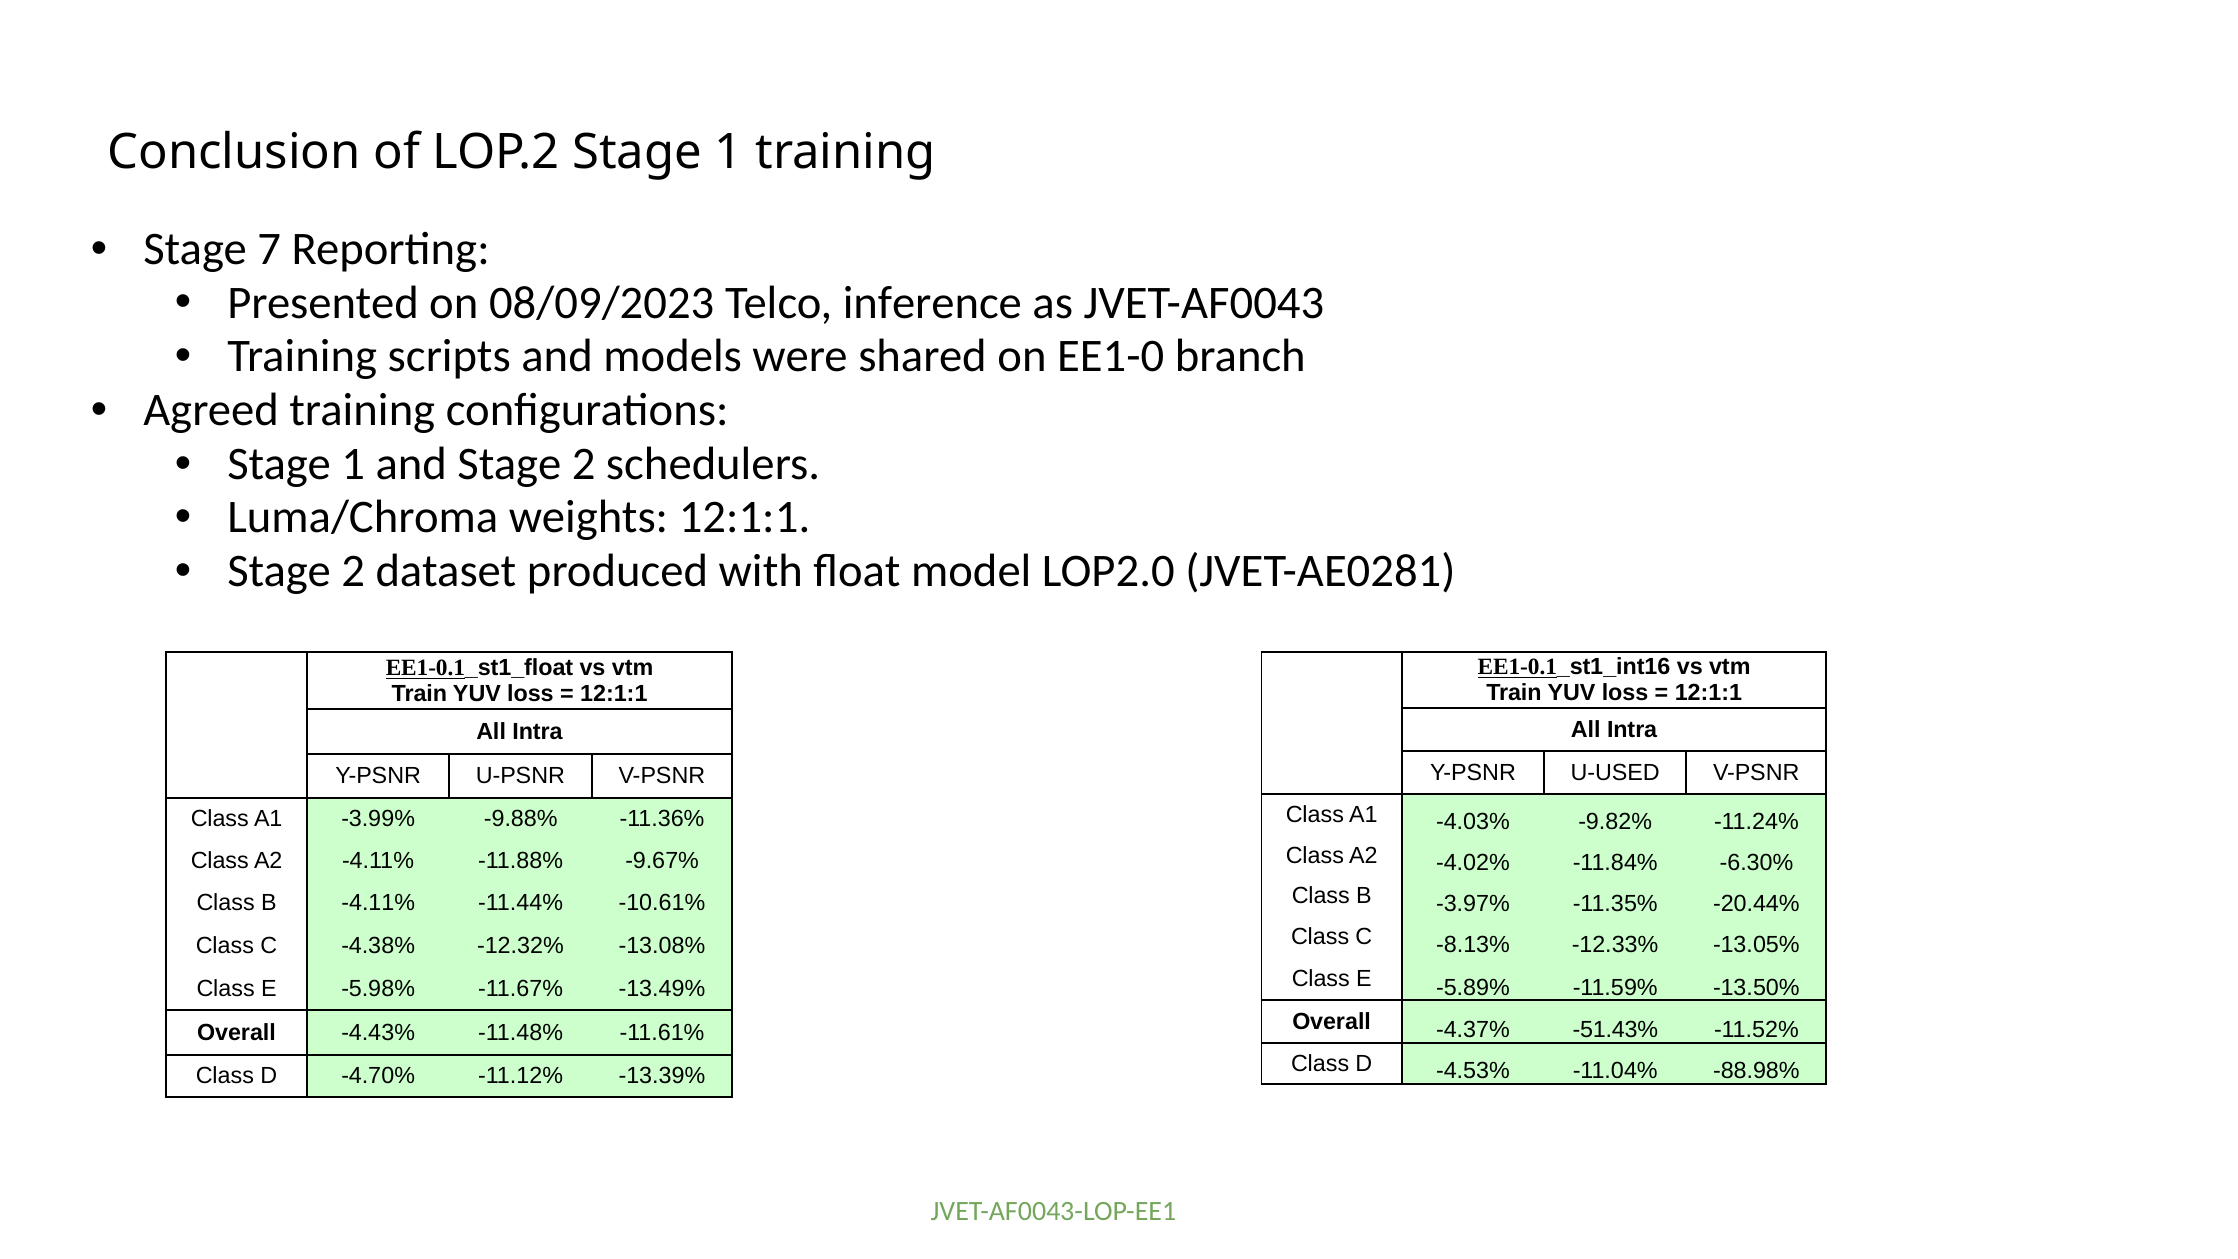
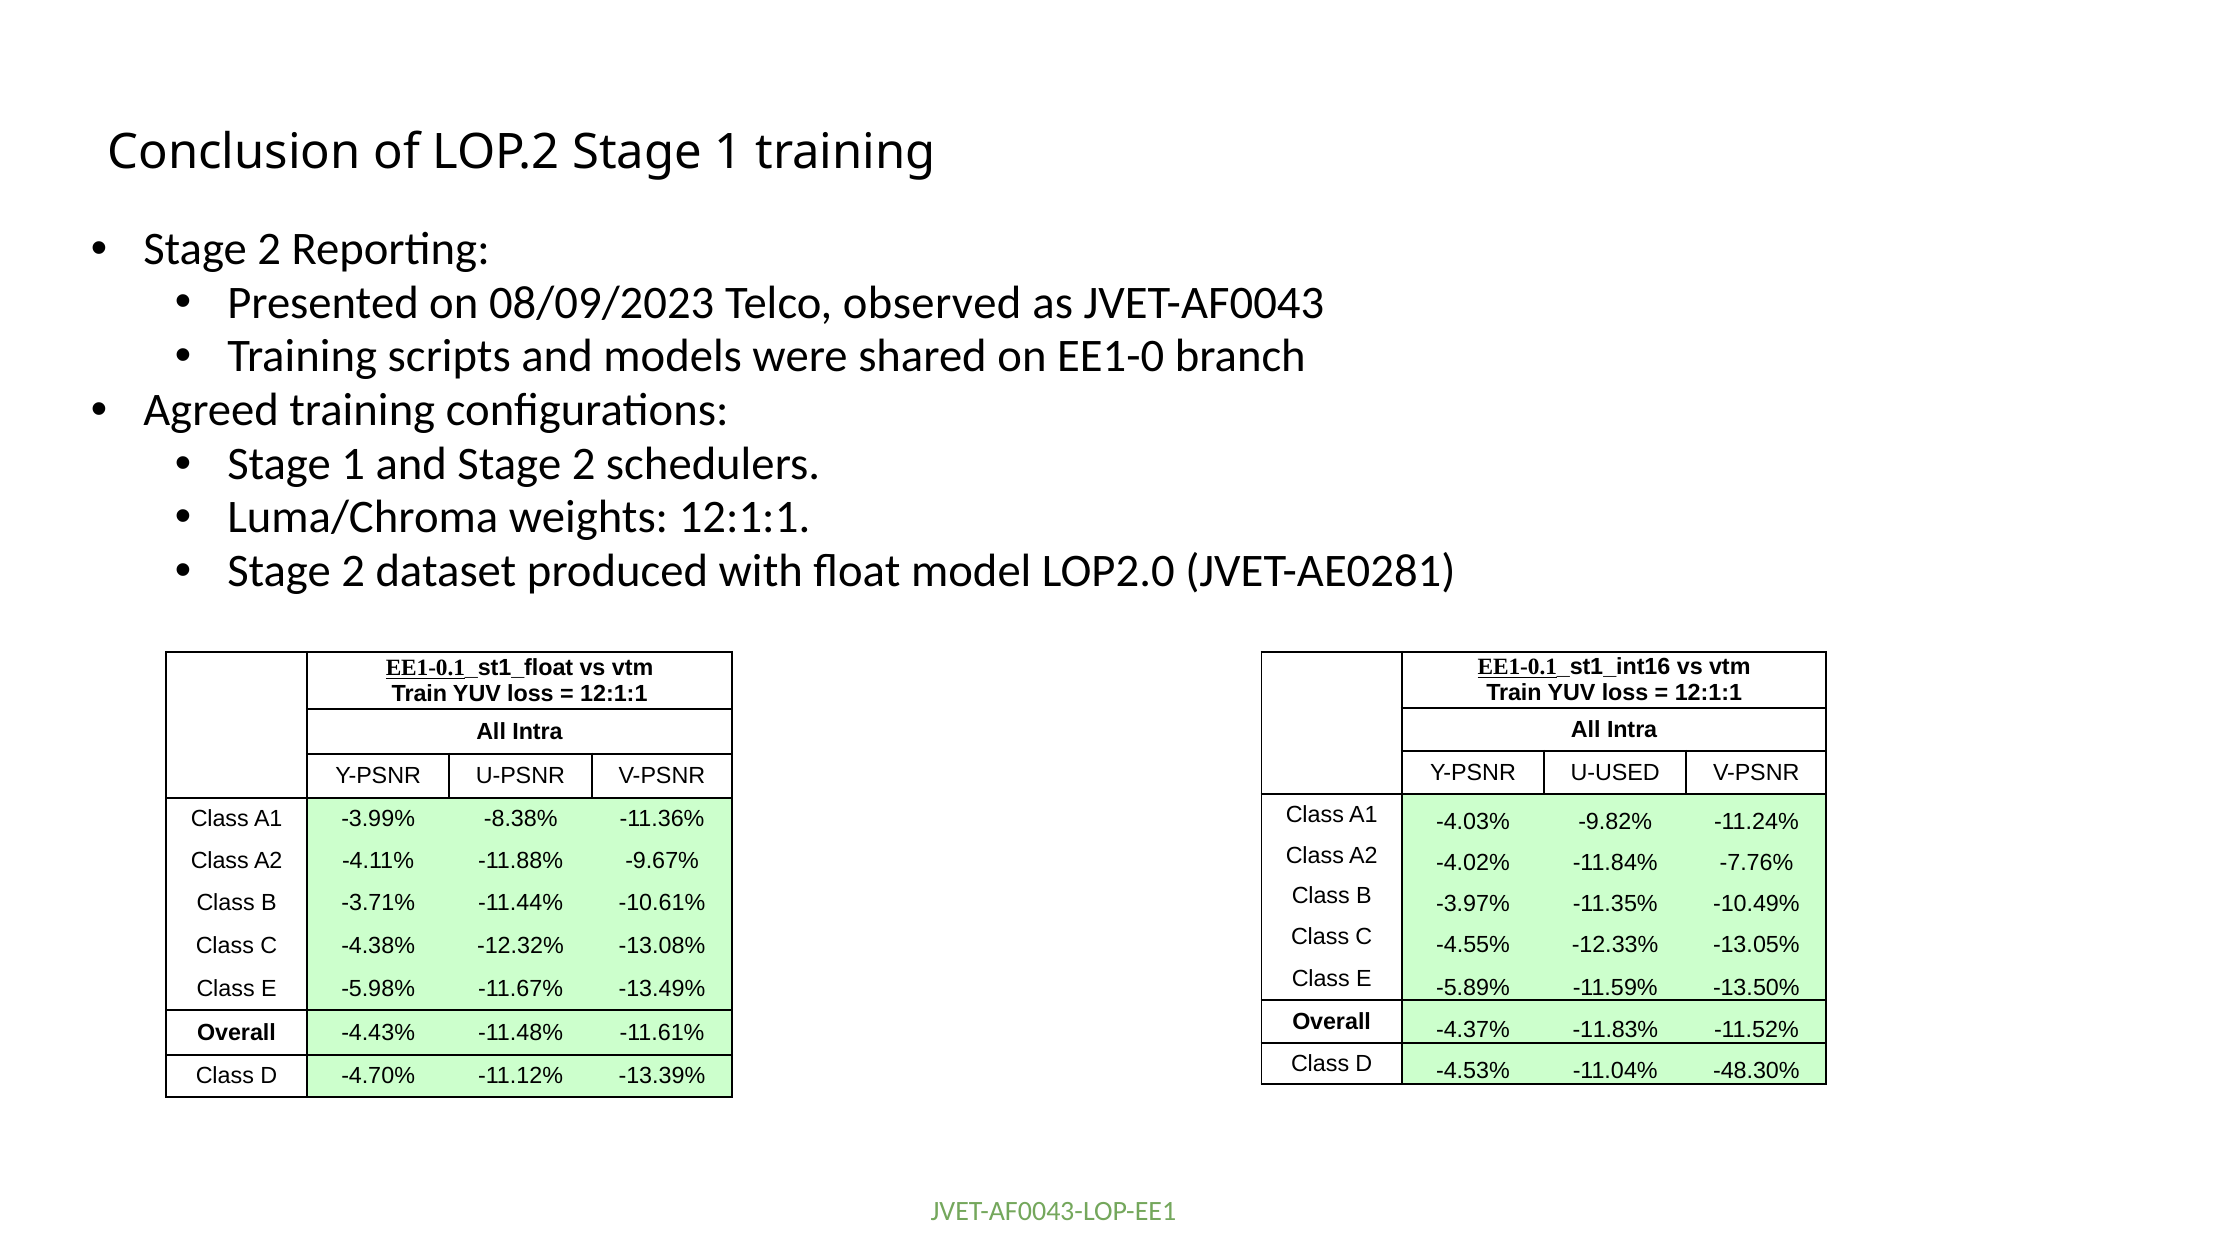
7: 7 -> 2 (269, 249)
inference: inference -> observed (932, 303)
-9.88%: -9.88% -> -8.38% (521, 819)
-6.30%: -6.30% -> -7.76% (1756, 863)
-20.44%: -20.44% -> -10.49% (1756, 904)
B -4.11%: -4.11% -> -3.71% (378, 903)
-8.13%: -8.13% -> -4.55% (1473, 944)
-51.43%: -51.43% -> -11.83% (1615, 1030)
-88.98%: -88.98% -> -48.30% (1756, 1071)
